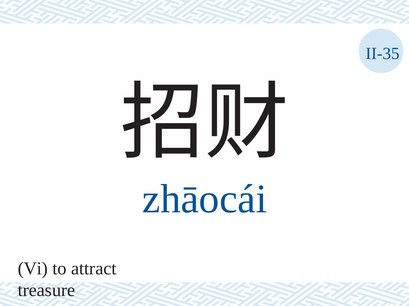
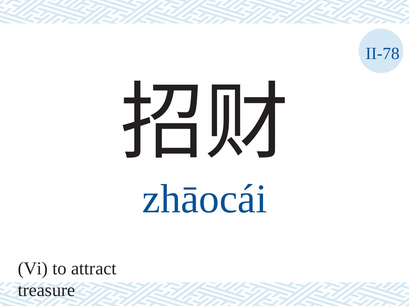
II-35: II-35 -> II-78 (383, 54)
